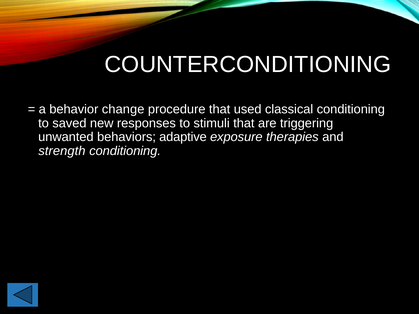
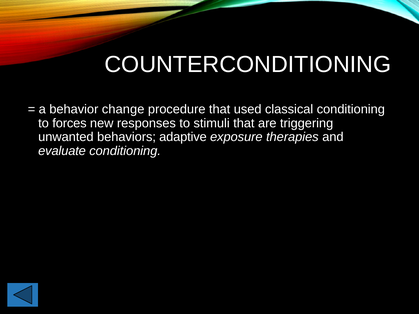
saved: saved -> forces (70, 123)
strength: strength -> evaluate (62, 151)
